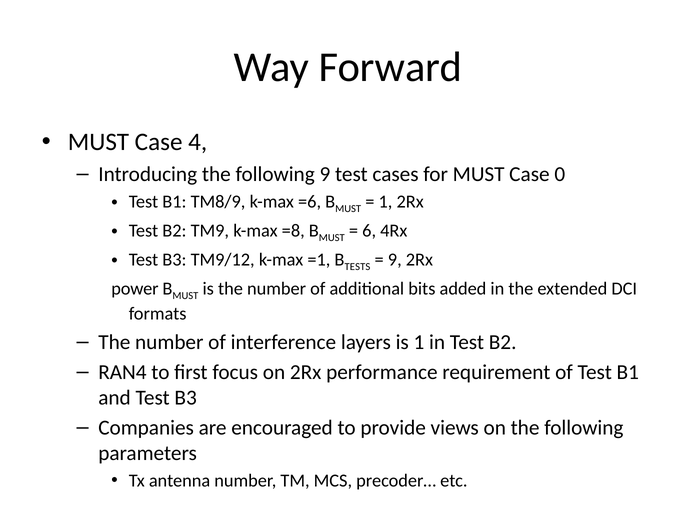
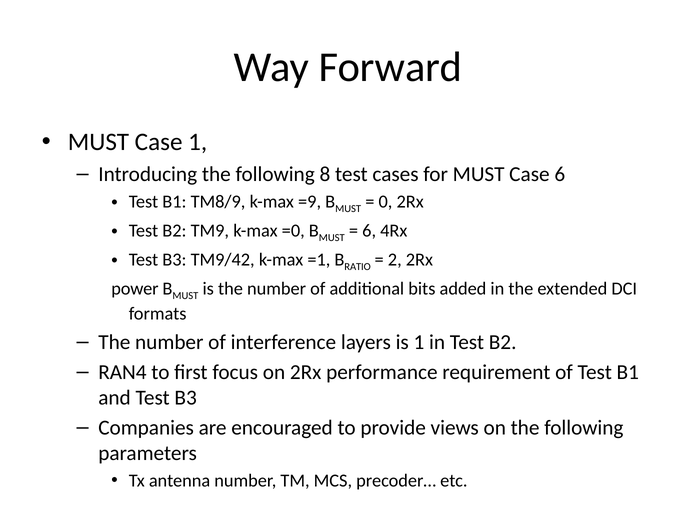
Case 4: 4 -> 1 (198, 142)
following 9: 9 -> 8 (325, 174)
Case 0: 0 -> 6 (560, 174)
=6: =6 -> =9 (310, 202)
1: 1 -> 0 (386, 202)
=8: =8 -> =0 (293, 231)
TM9/12: TM9/12 -> TM9/42 (223, 260)
TESTS: TESTS -> RATIO (358, 267)
9: 9 -> 2 (395, 260)
